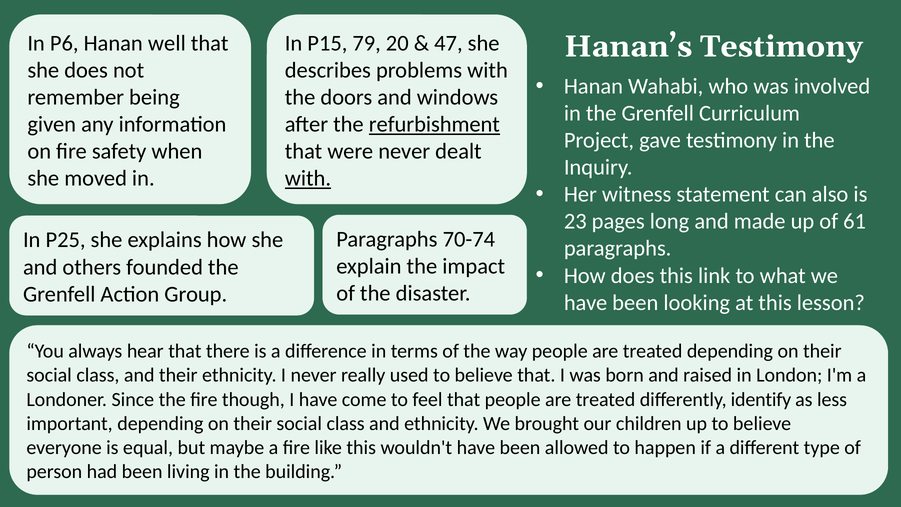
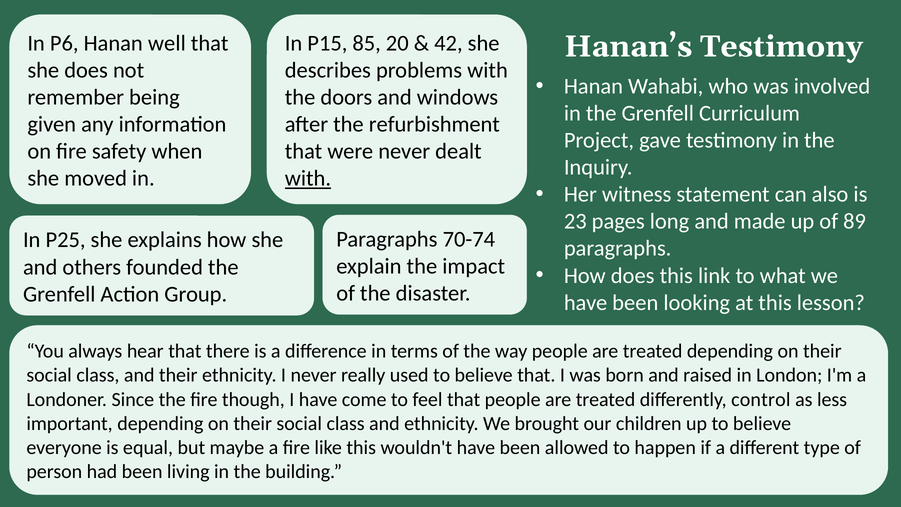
79: 79 -> 85 (367, 43)
47: 47 -> 42 (448, 43)
refurbishment underline: present -> none (434, 124)
61: 61 -> 89 (855, 221)
identify: identify -> control (761, 399)
